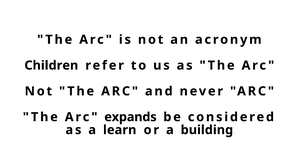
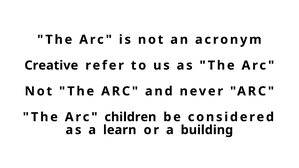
Children: Children -> Creative (51, 65)
expands: expands -> children (130, 117)
